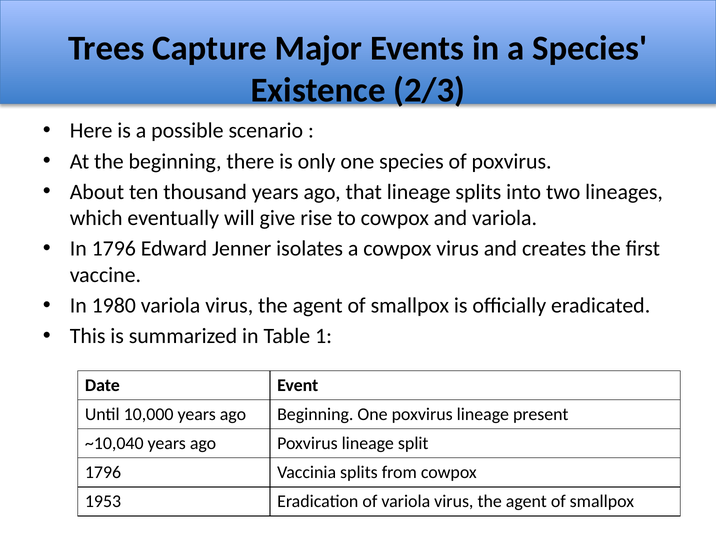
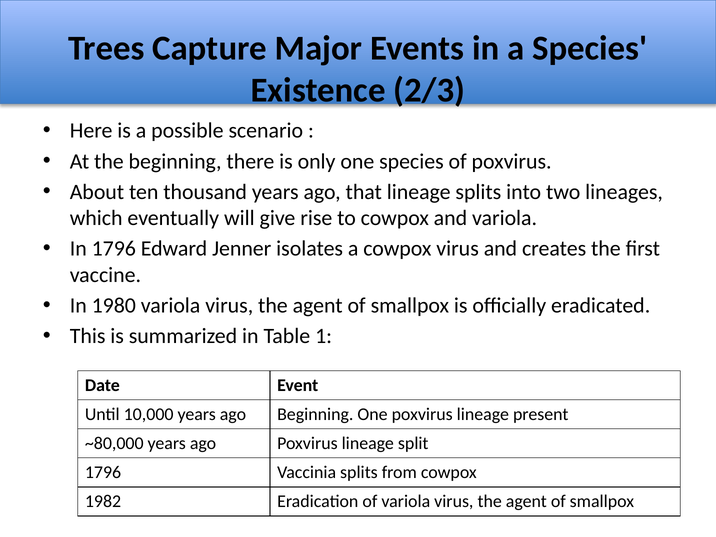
~10,040: ~10,040 -> ~80,000 (114, 444)
1953: 1953 -> 1982 (103, 502)
